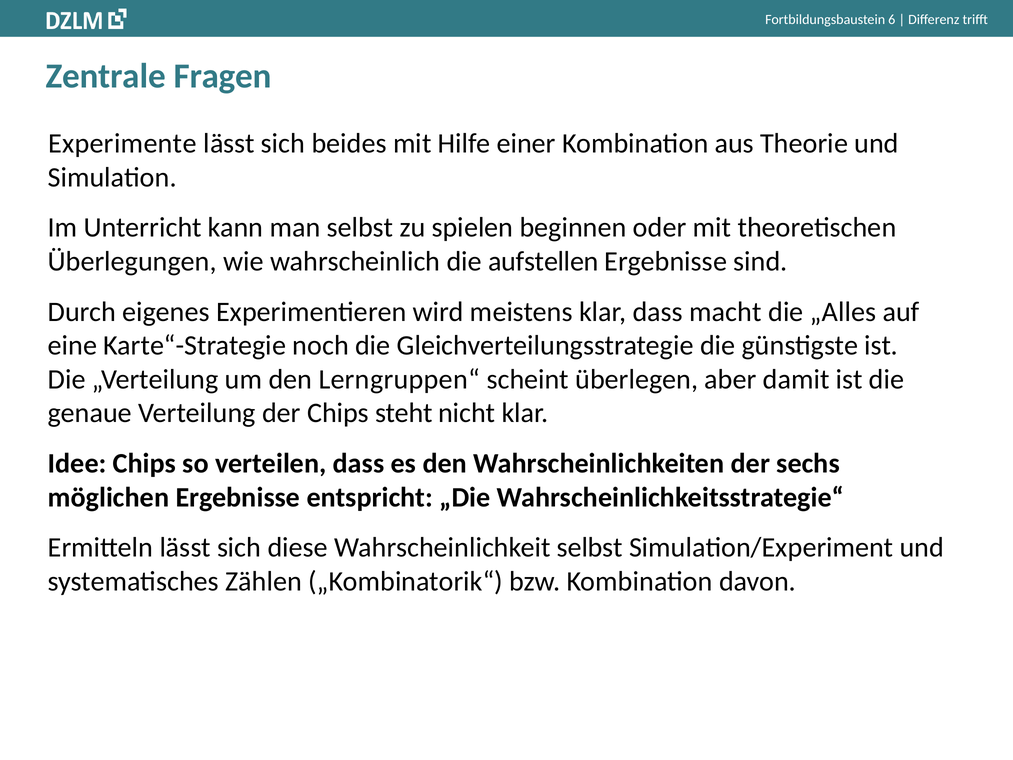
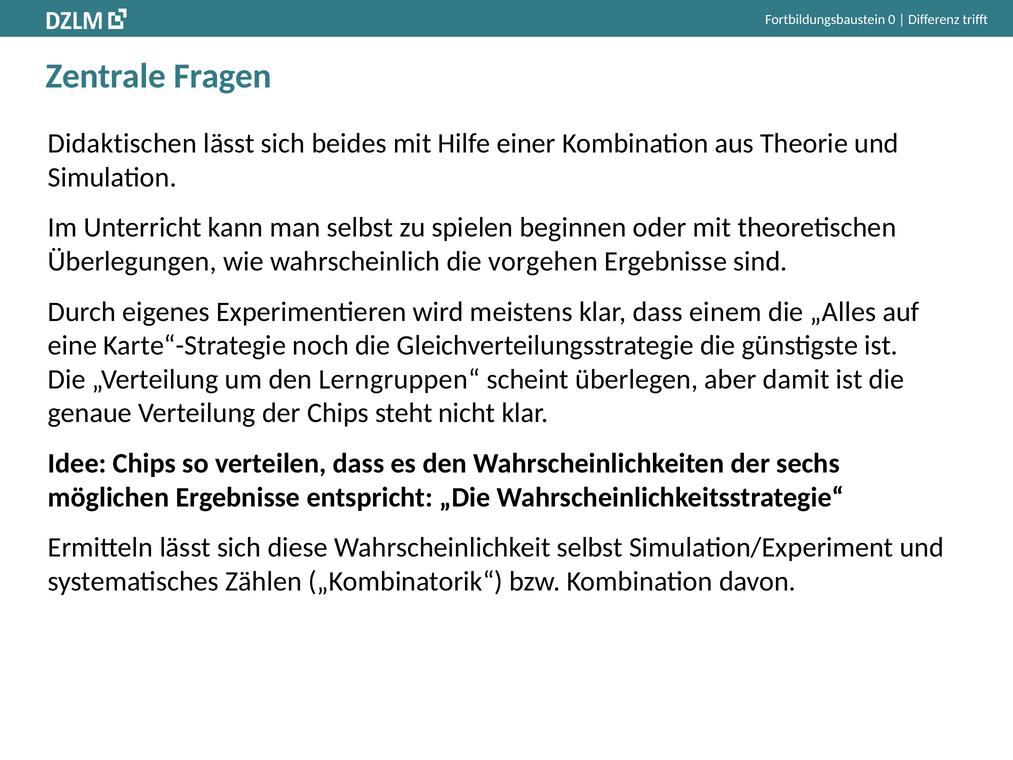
6: 6 -> 0 (892, 20)
Experimente: Experimente -> Didaktischen (122, 143)
aufstellen: aufstellen -> vorgehen (543, 261)
macht: macht -> einem (725, 312)
